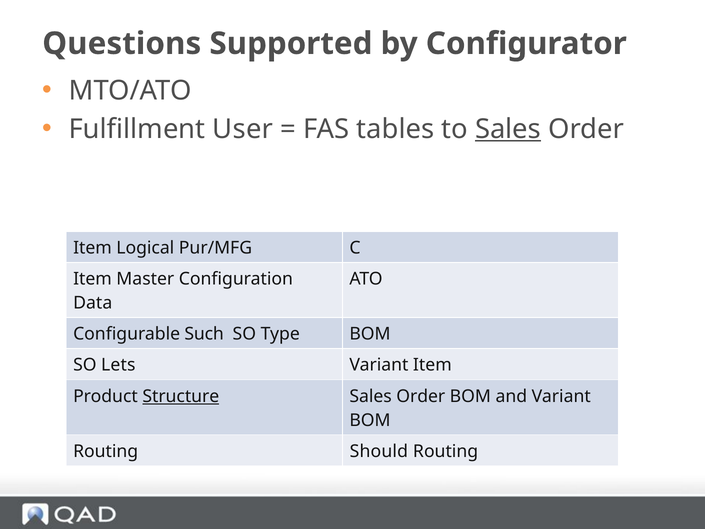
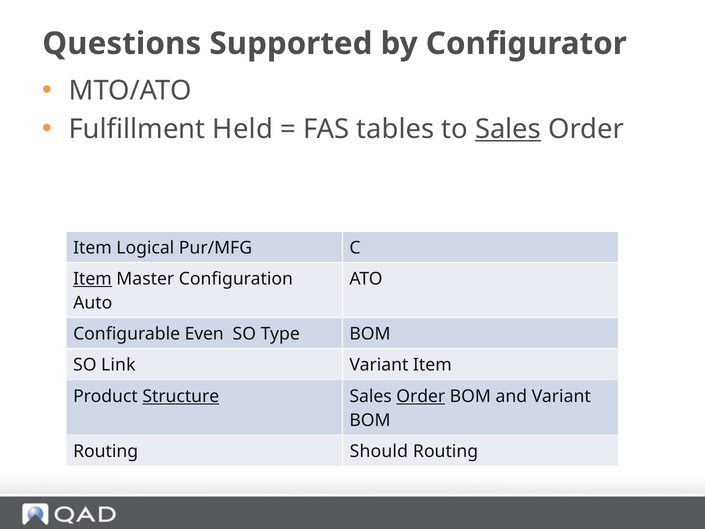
User: User -> Held (243, 129)
Item underline: none -> present (92, 279)
Data: Data -> Auto (93, 303)
Such: Such -> Even (204, 334)
Lets: Lets -> Link (118, 365)
Order underline: none -> present (421, 396)
